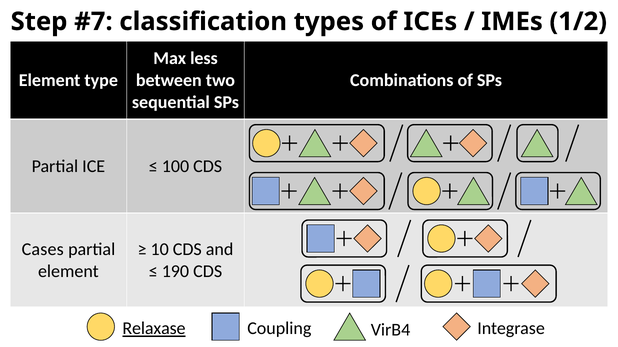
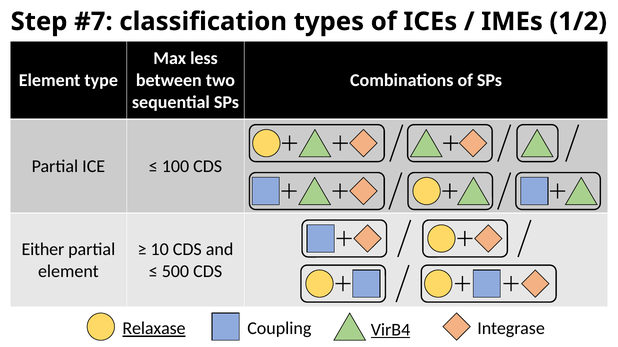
Cases: Cases -> Either (43, 250)
190: 190 -> 500 (175, 272)
VirB4 underline: none -> present (391, 330)
